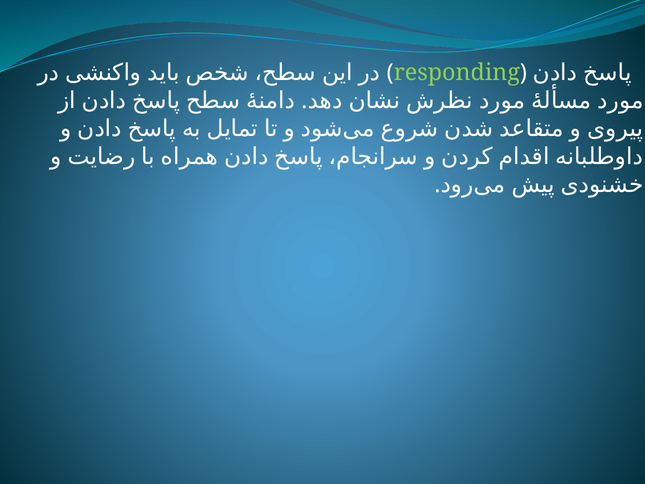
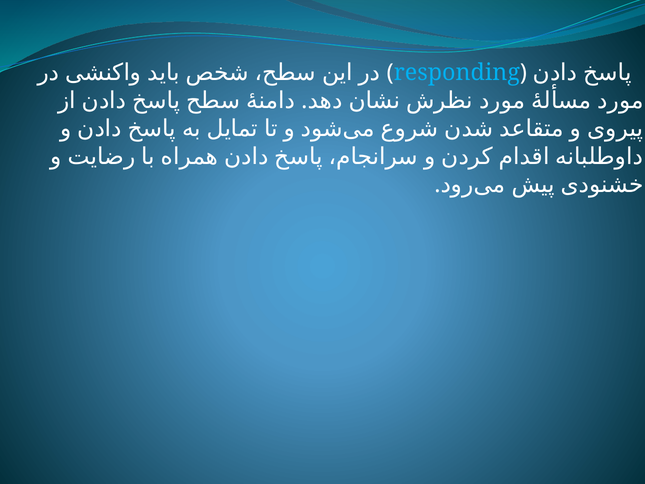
responding colour: light green -> light blue (457, 73)
